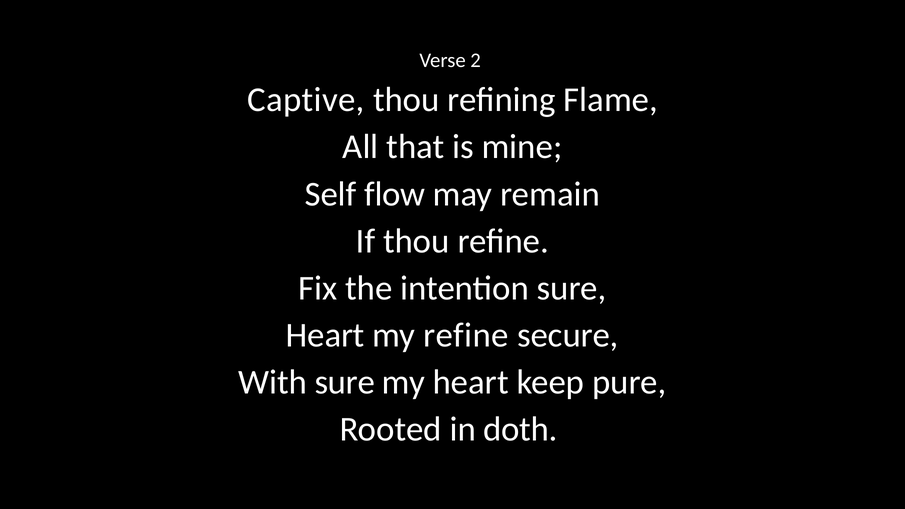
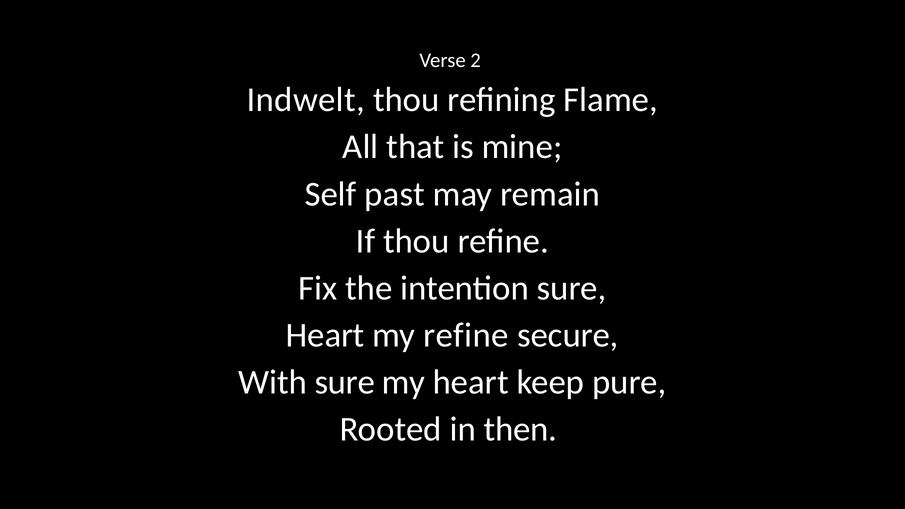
Captive: Captive -> Indwelt (306, 100)
flow: flow -> past (395, 194)
doth: doth -> then (520, 430)
